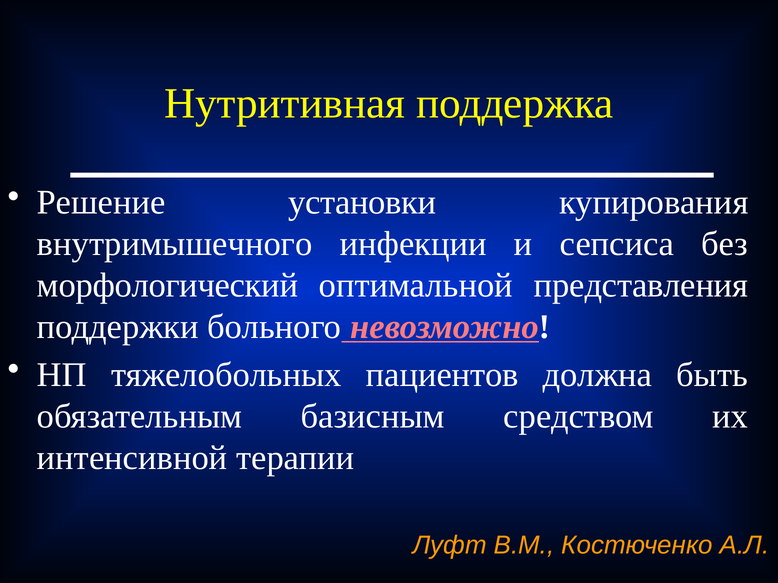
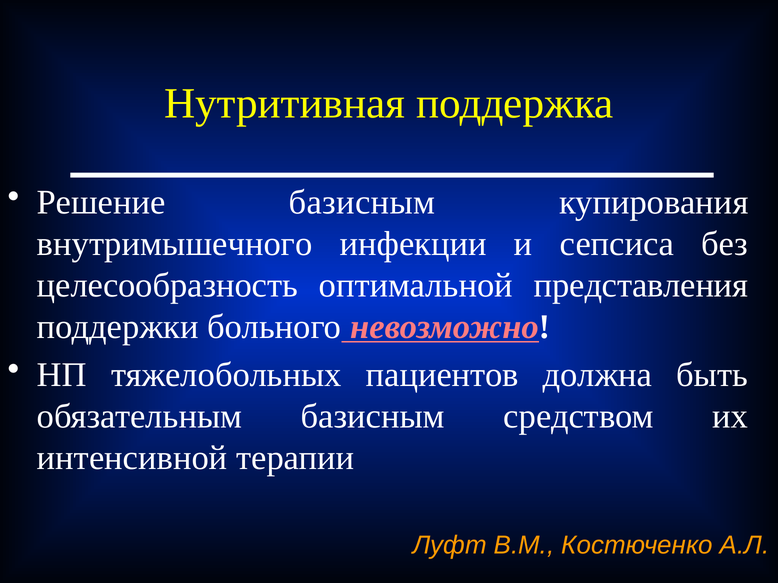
Решение установки: установки -> базисным (362, 202)
морфологический: морфологический -> целесообразность (167, 285)
